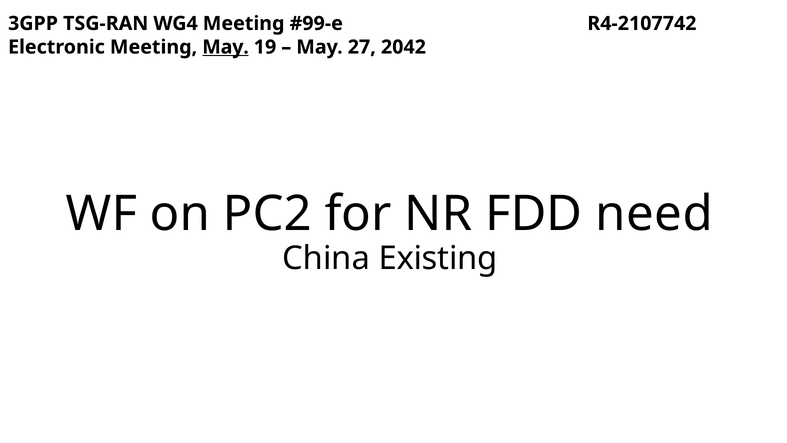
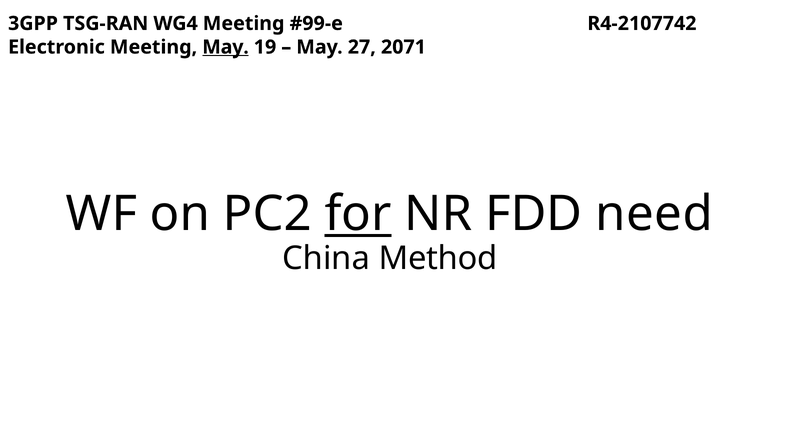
2042: 2042 -> 2071 (403, 47)
for underline: none -> present (358, 214)
Existing: Existing -> Method (438, 258)
